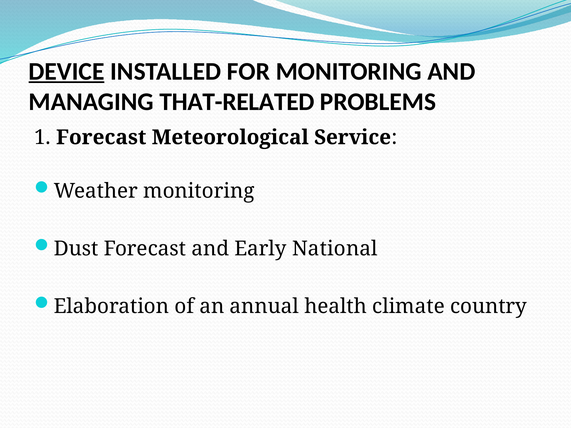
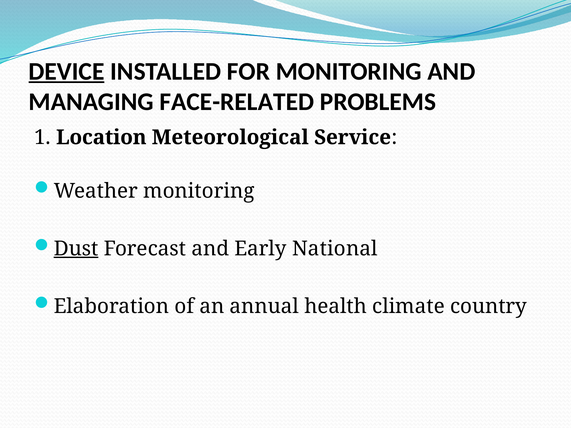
THAT-RELATED: THAT-RELATED -> FACE-RELATED (237, 102)
1 Forecast: Forecast -> Location (101, 137)
Dust underline: none -> present (76, 249)
